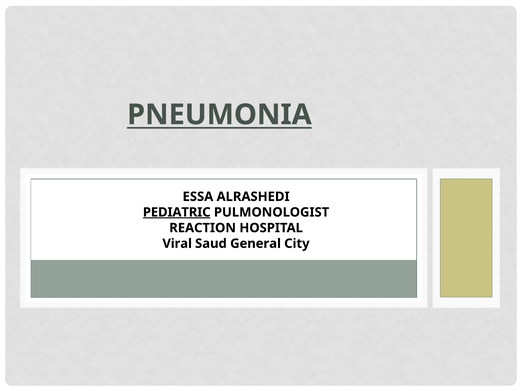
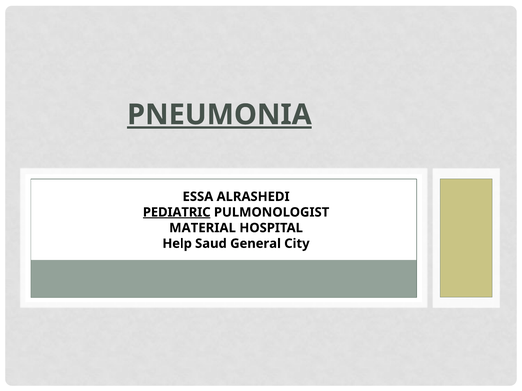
PNEUMONIA underline: none -> present (219, 115)
REACTION: REACTION -> MATERIAL (203, 228)
Viral: Viral -> Help (177, 244)
